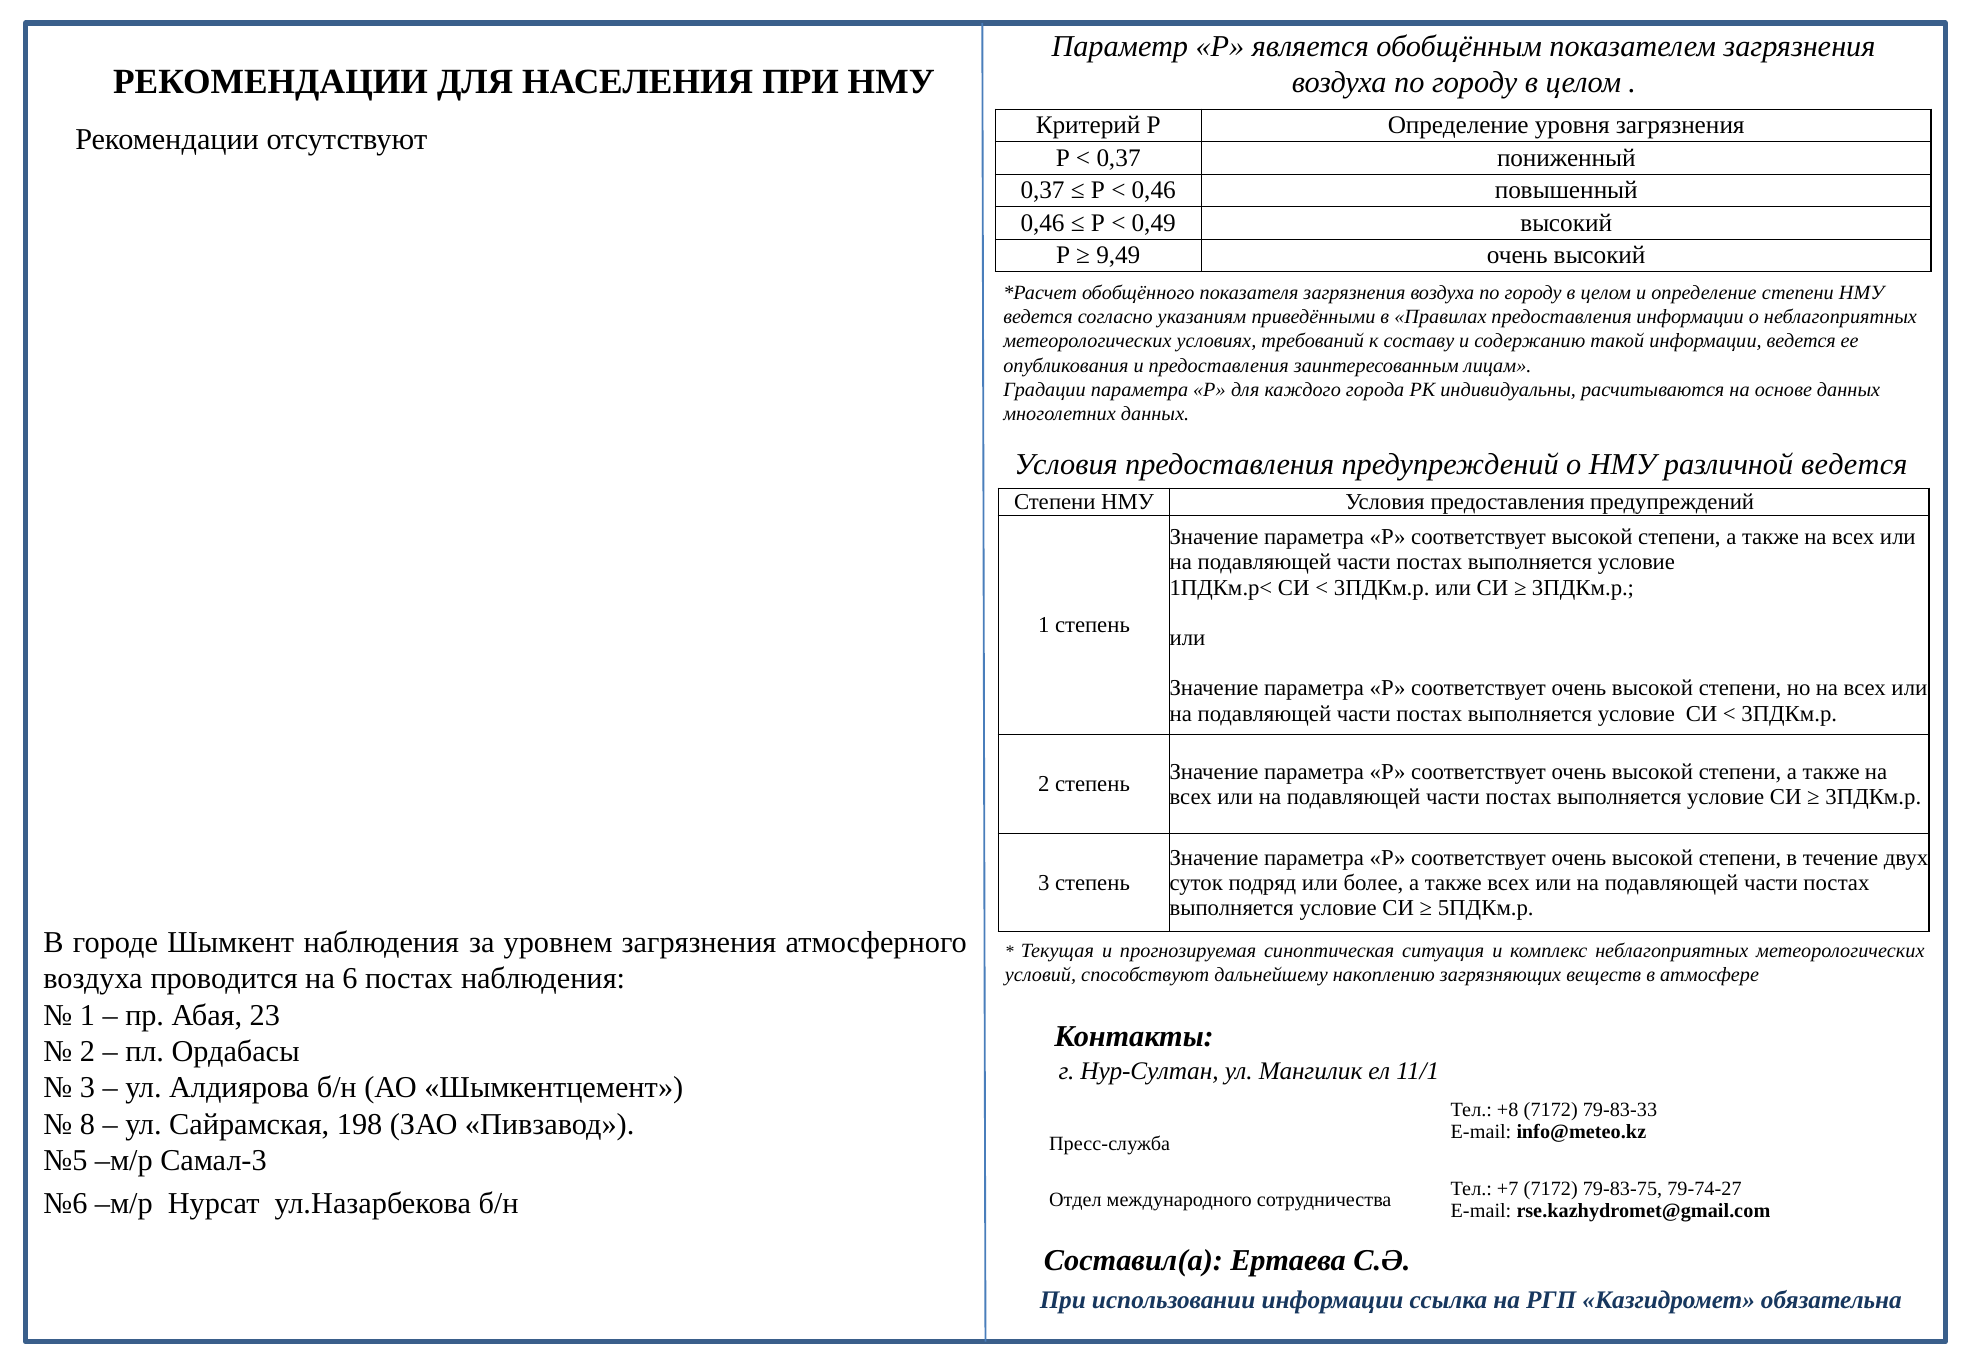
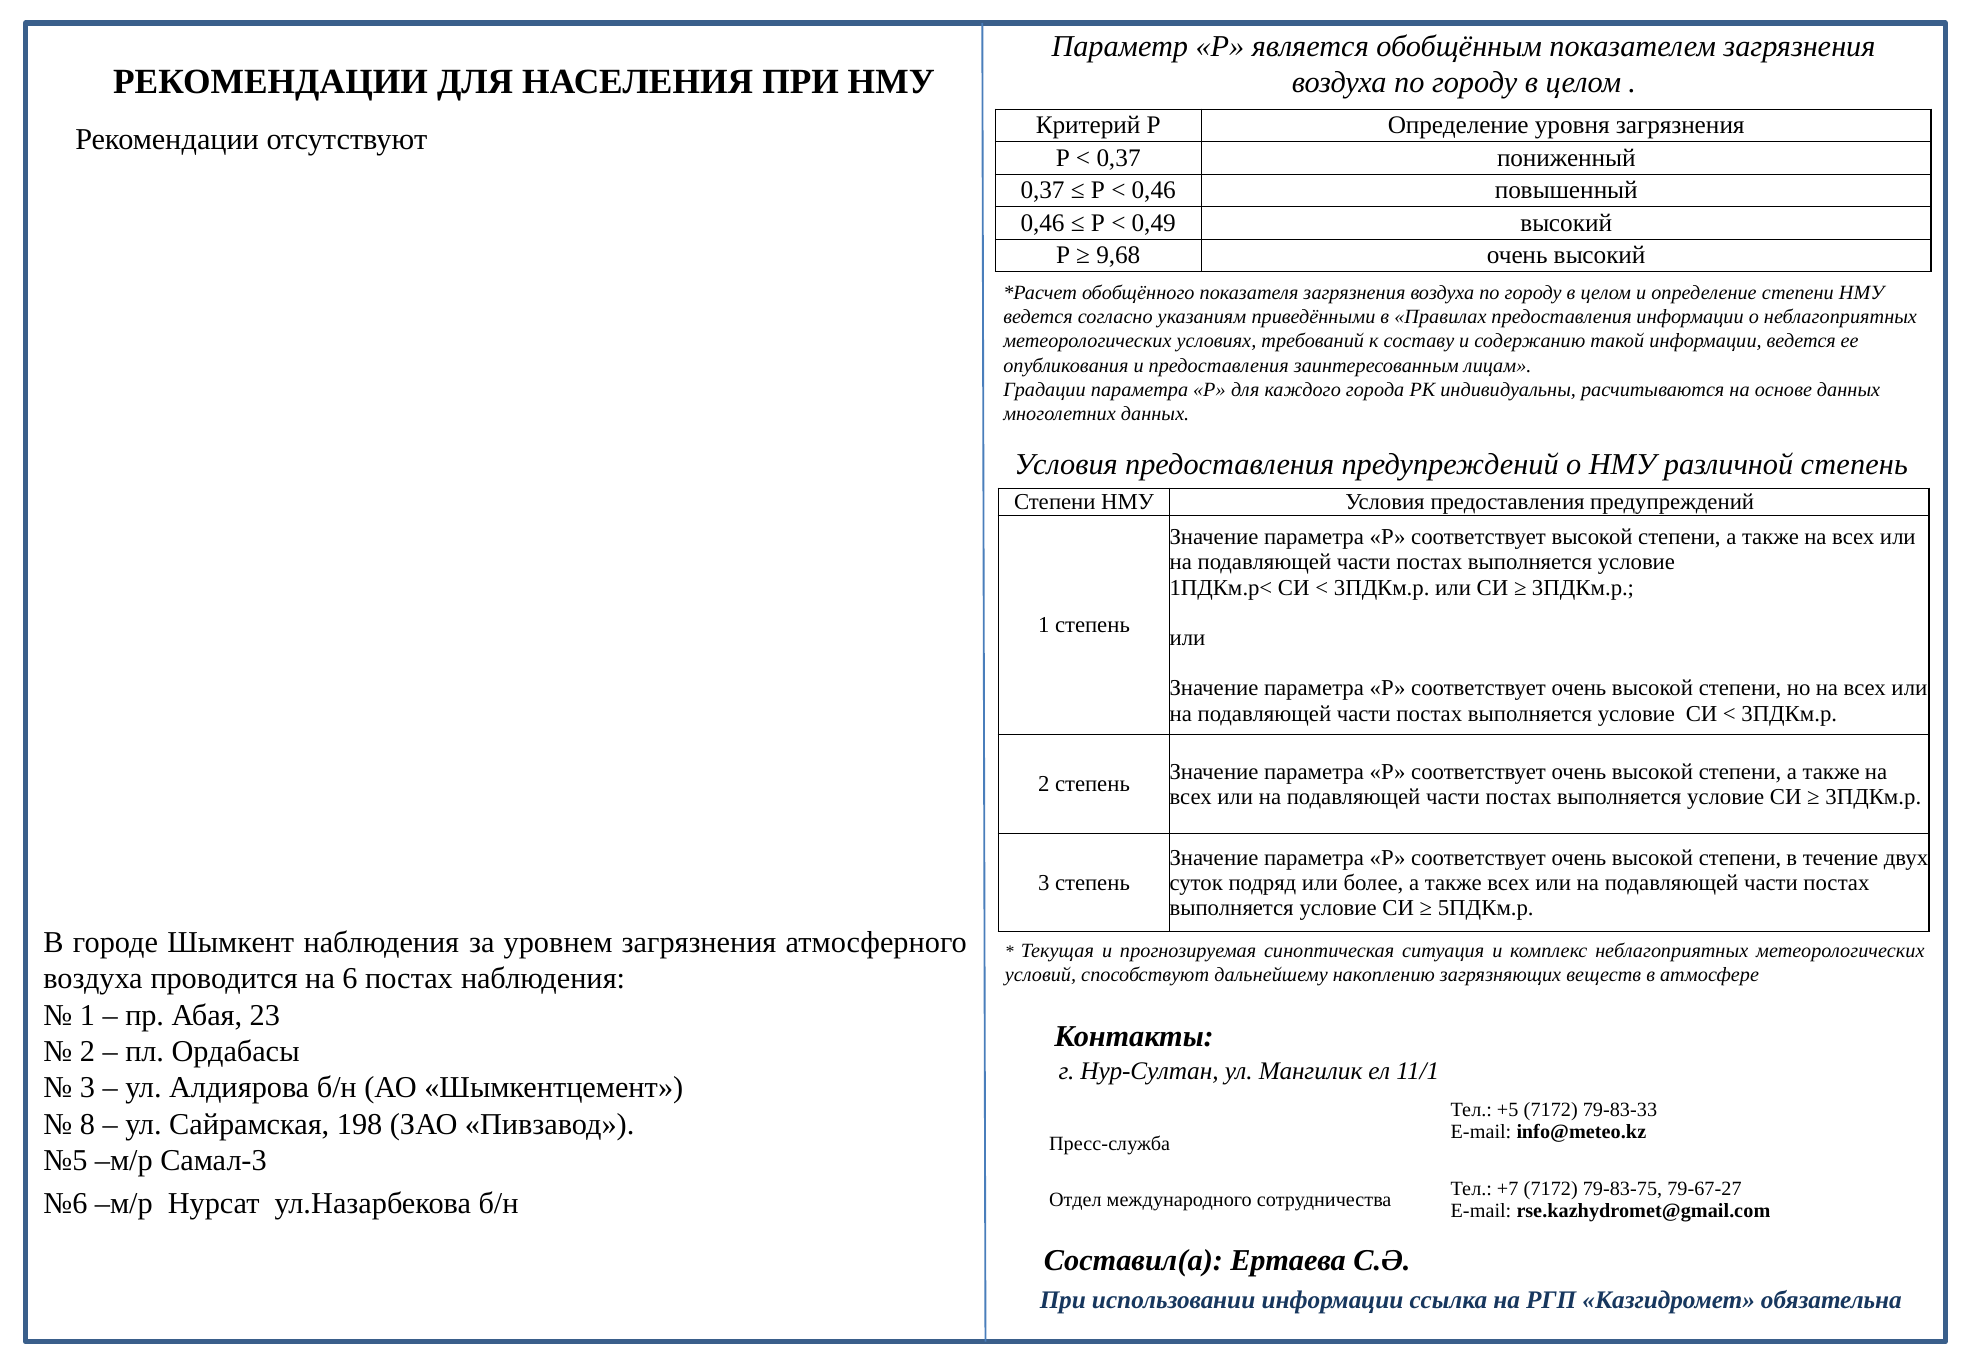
9,49: 9,49 -> 9,68 (1118, 255)
различной ведется: ведется -> степень (1854, 465)
+8: +8 -> +5 (1508, 1109)
79-74-27: 79-74-27 -> 79-67-27 (1704, 1188)
